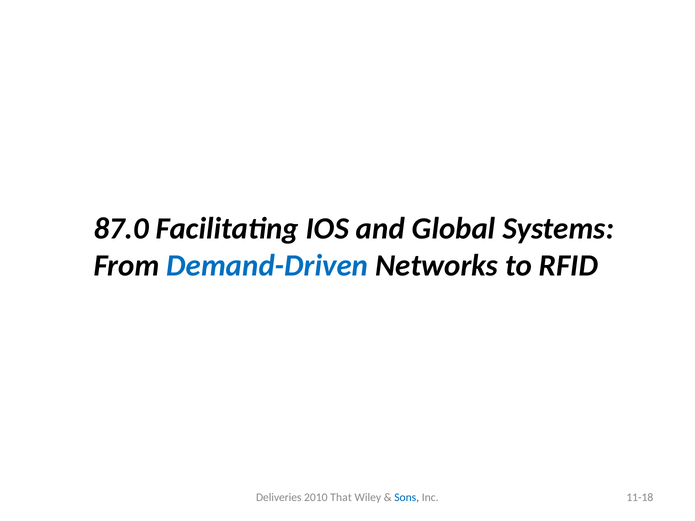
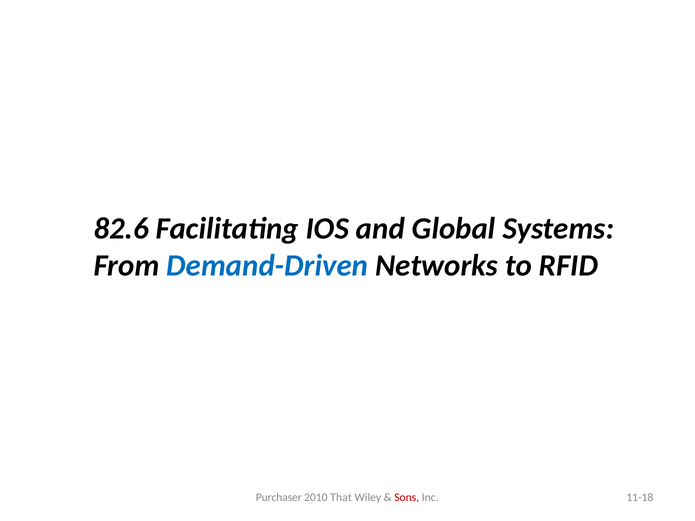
87.0: 87.0 -> 82.6 (121, 229)
Deliveries: Deliveries -> Purchaser (279, 498)
Sons colour: blue -> red (407, 498)
